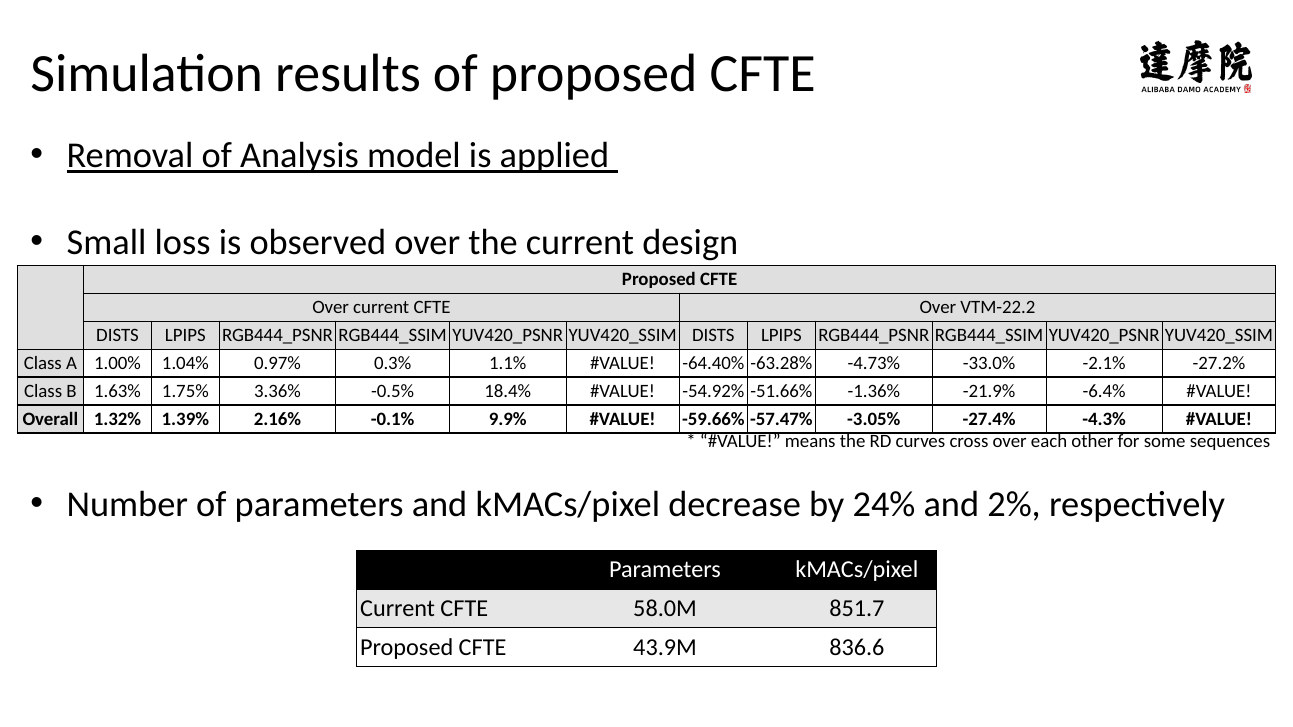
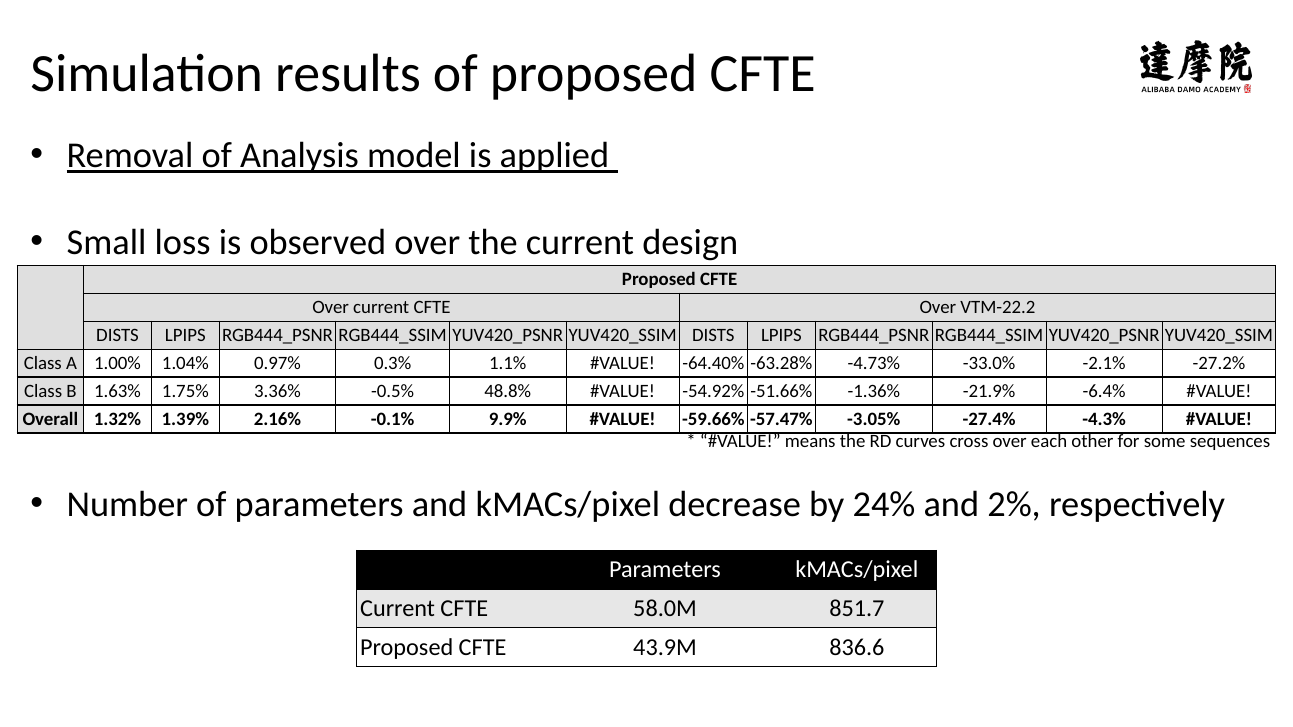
18.4%: 18.4% -> 48.8% (508, 392)
